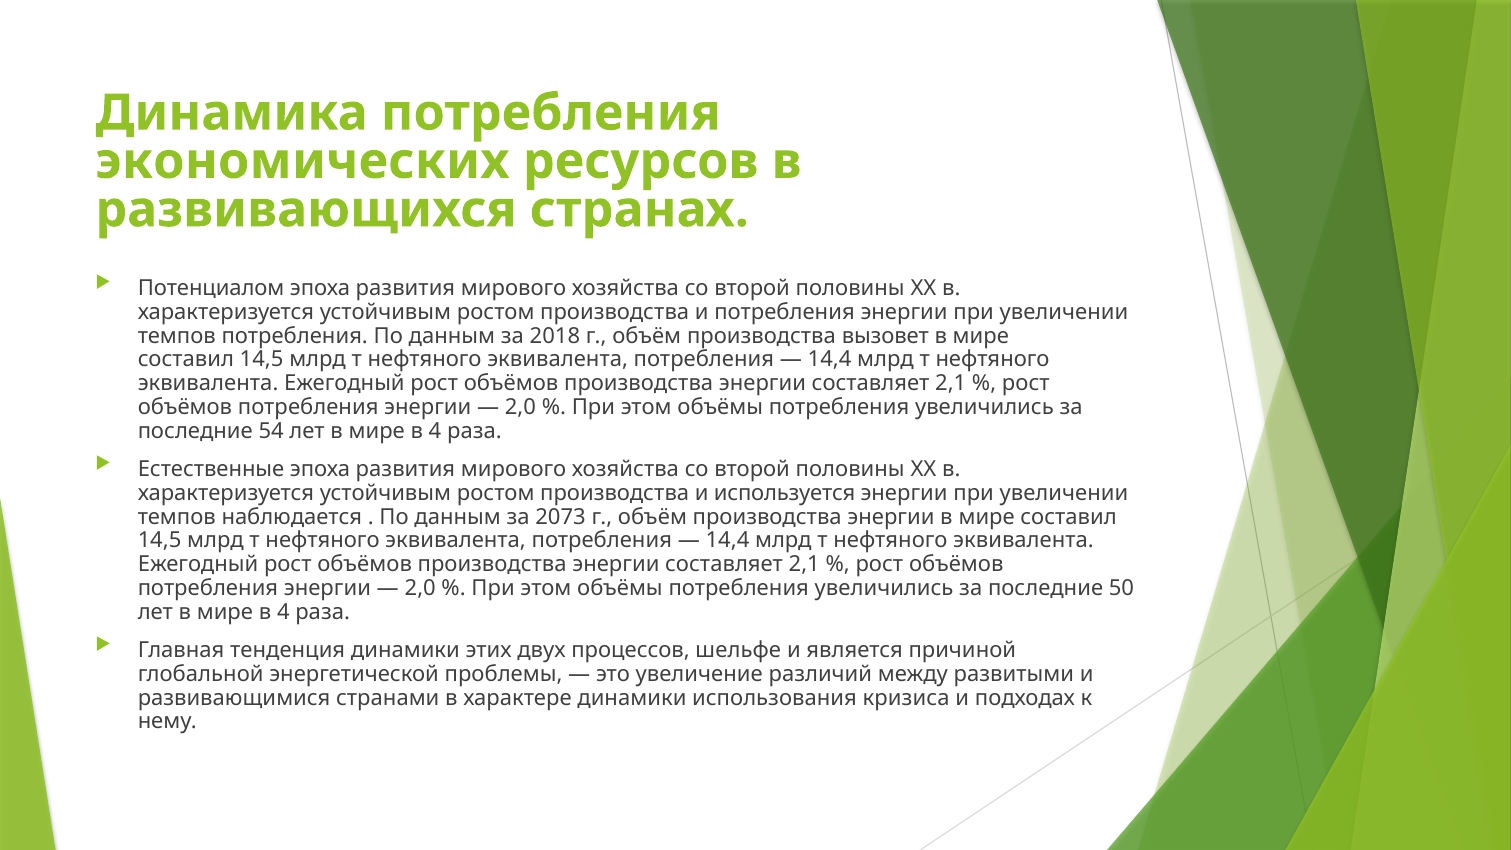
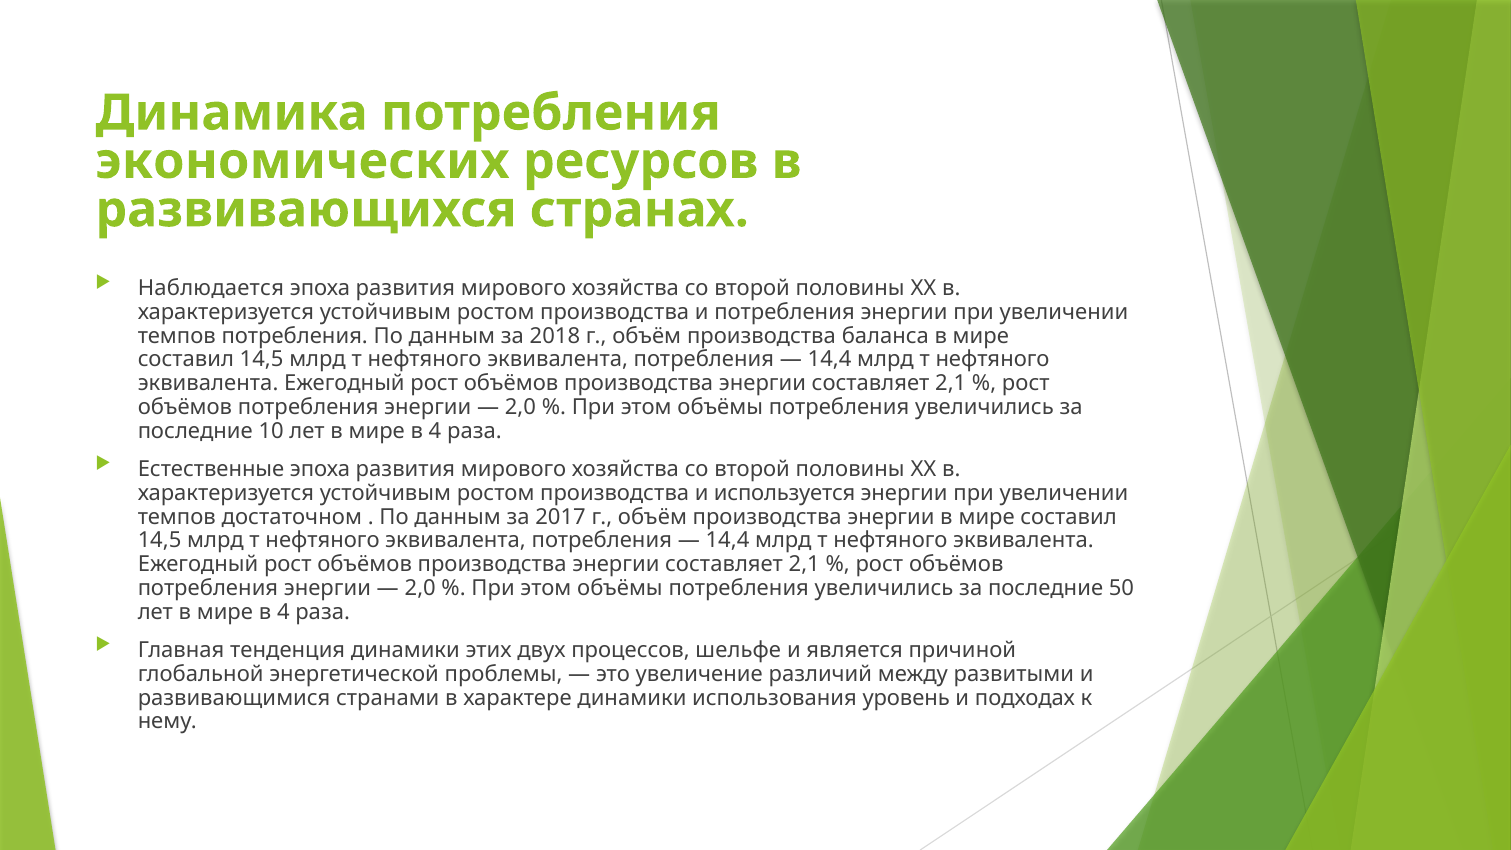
Потенциалом: Потенциалом -> Наблюдается (211, 288)
вызовет: вызовет -> баланса (885, 336)
54: 54 -> 10 (271, 431)
наблюдается: наблюдается -> достаточном (292, 517)
2073: 2073 -> 2017 (561, 517)
кризиса: кризиса -> уровень (906, 698)
